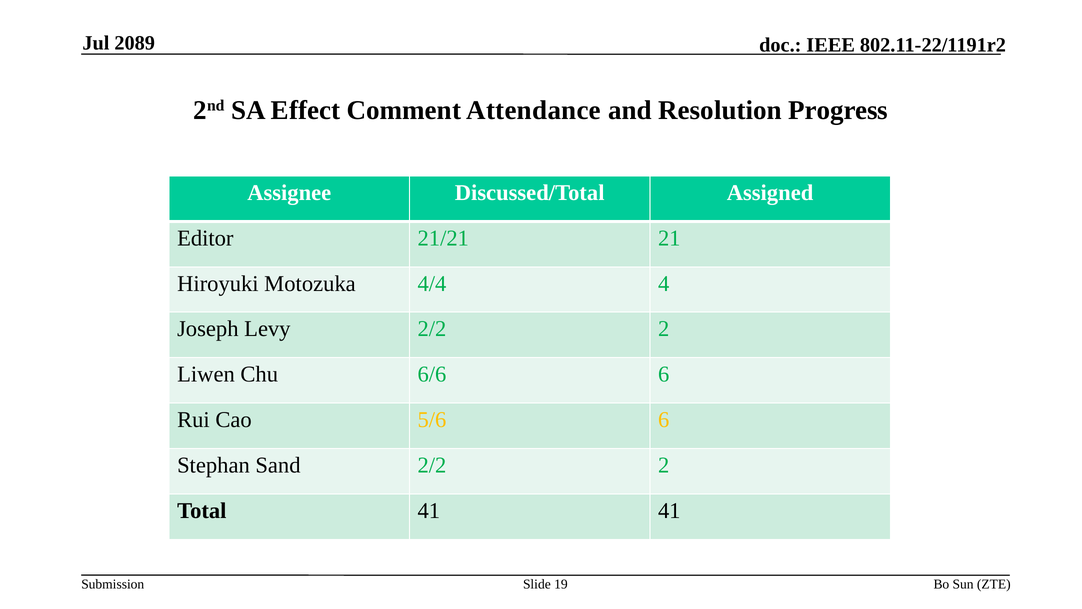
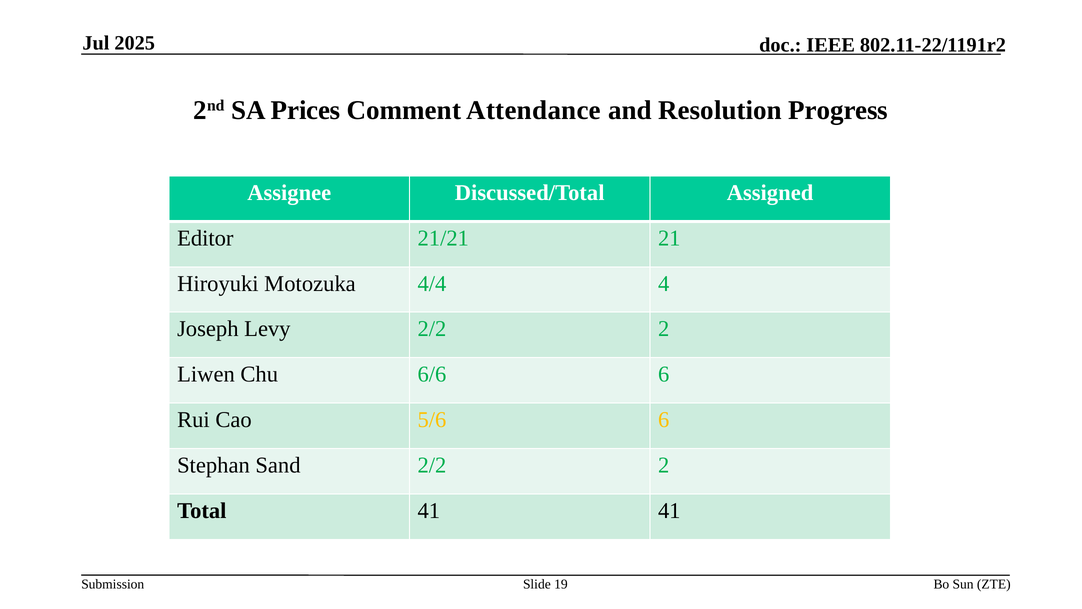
2089: 2089 -> 2025 (135, 43)
Effect: Effect -> Prices (306, 110)
